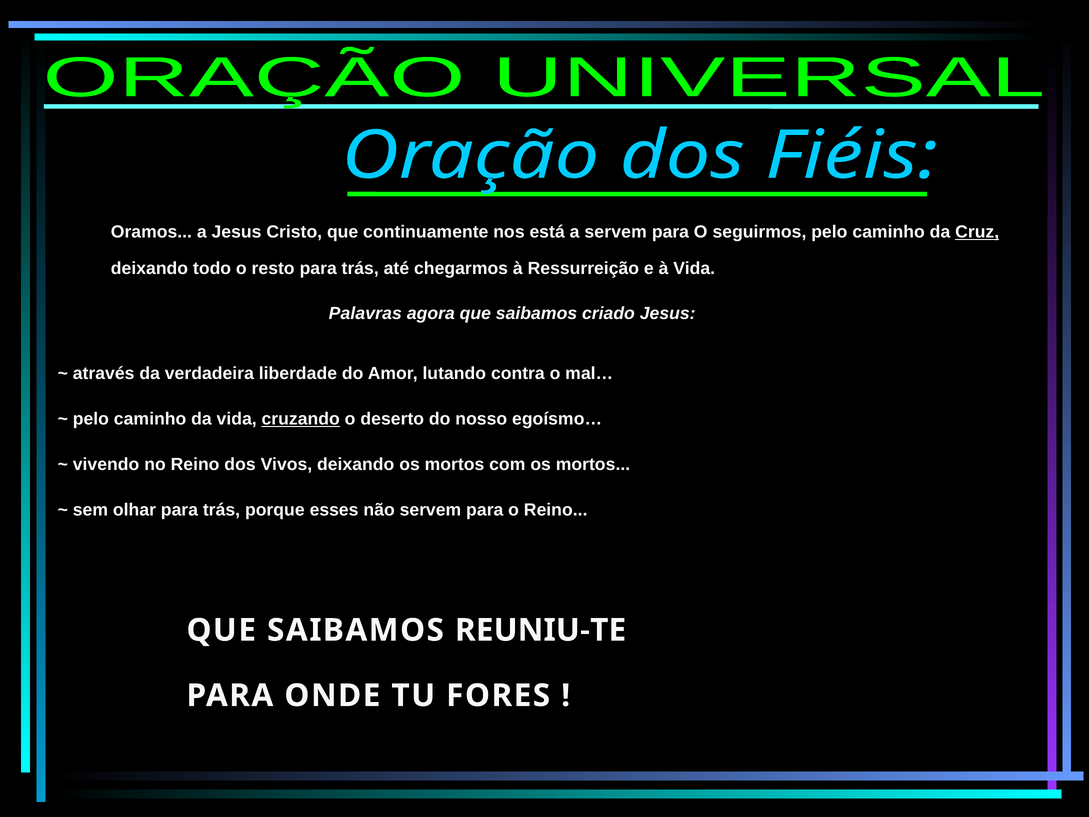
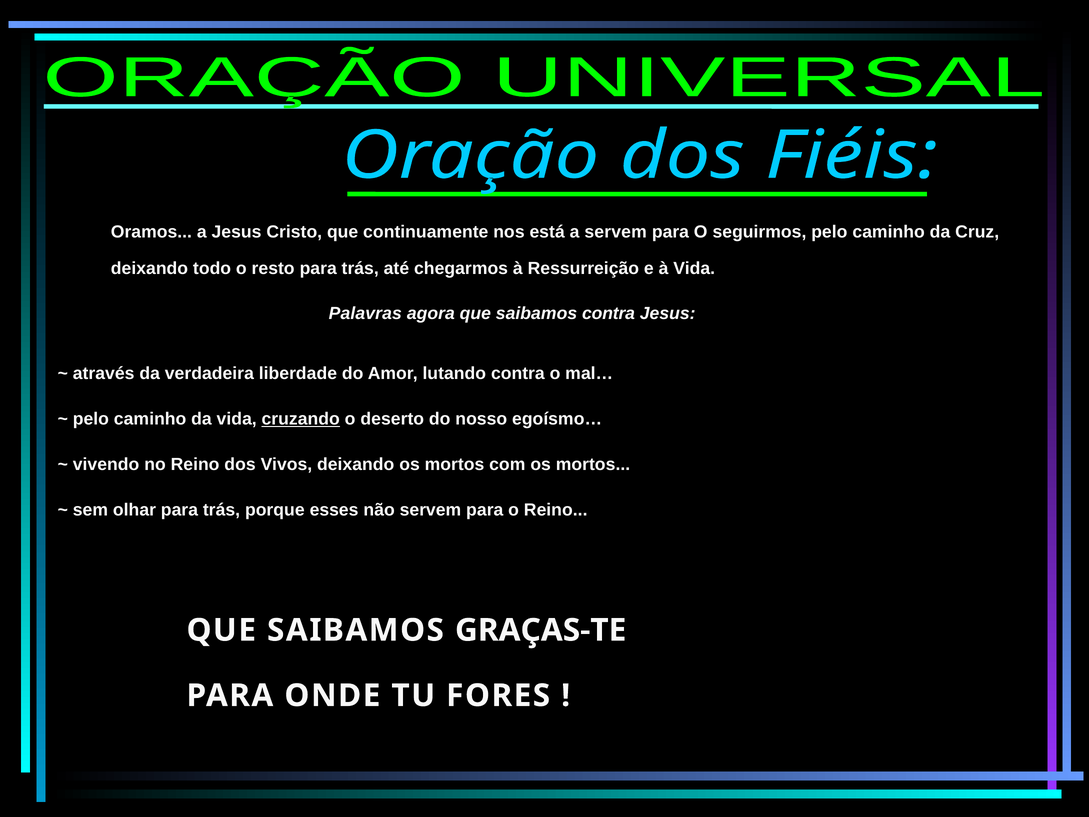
Cruz underline: present -> none (977, 232)
saibamos criado: criado -> contra (609, 314)
REUNIU-TE: REUNIU-TE -> GRAÇAS-TE (541, 630)
